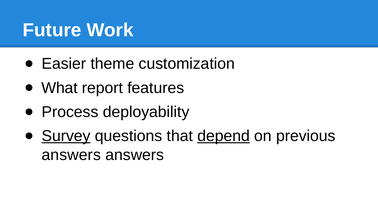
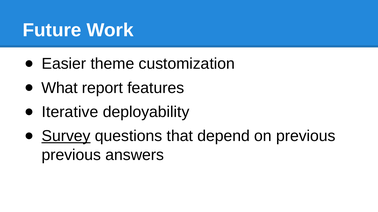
Process: Process -> Iterative (70, 112)
depend underline: present -> none (224, 136)
answers: answers -> previous (71, 155)
